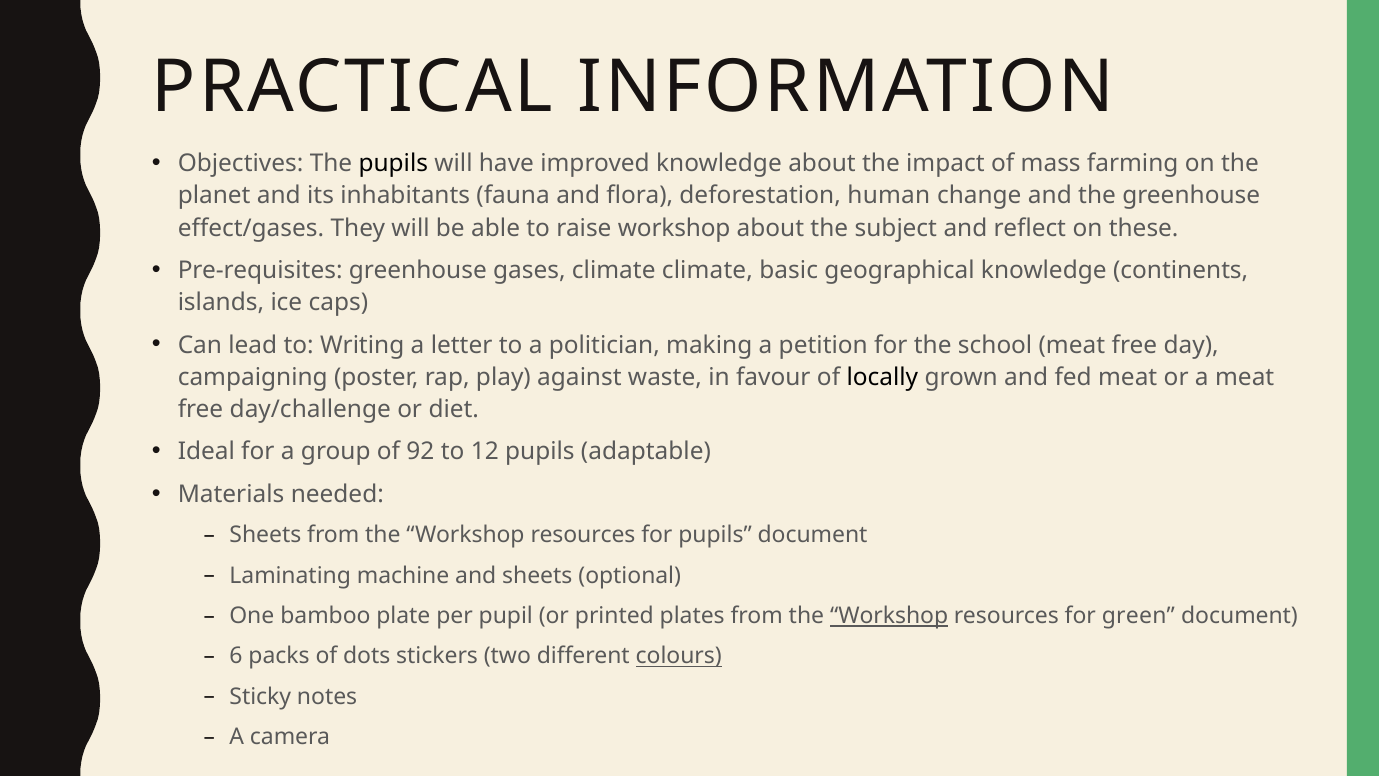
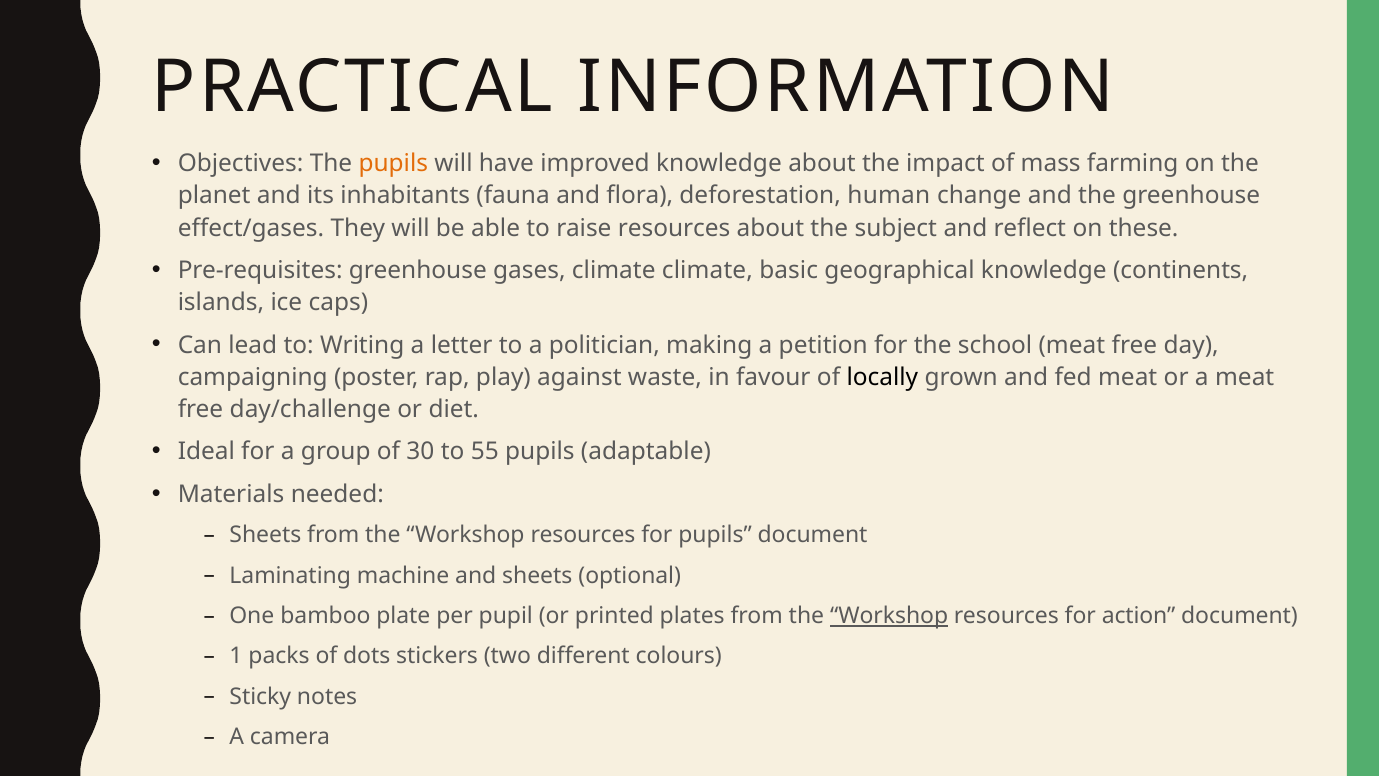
pupils colour: black -> orange (393, 163)
raise workshop: workshop -> resources (674, 228)
92: 92 -> 30 (420, 452)
12: 12 -> 55 (485, 452)
green: green -> action (1139, 616)
6: 6 -> 1 (236, 656)
colours underline: present -> none (679, 656)
